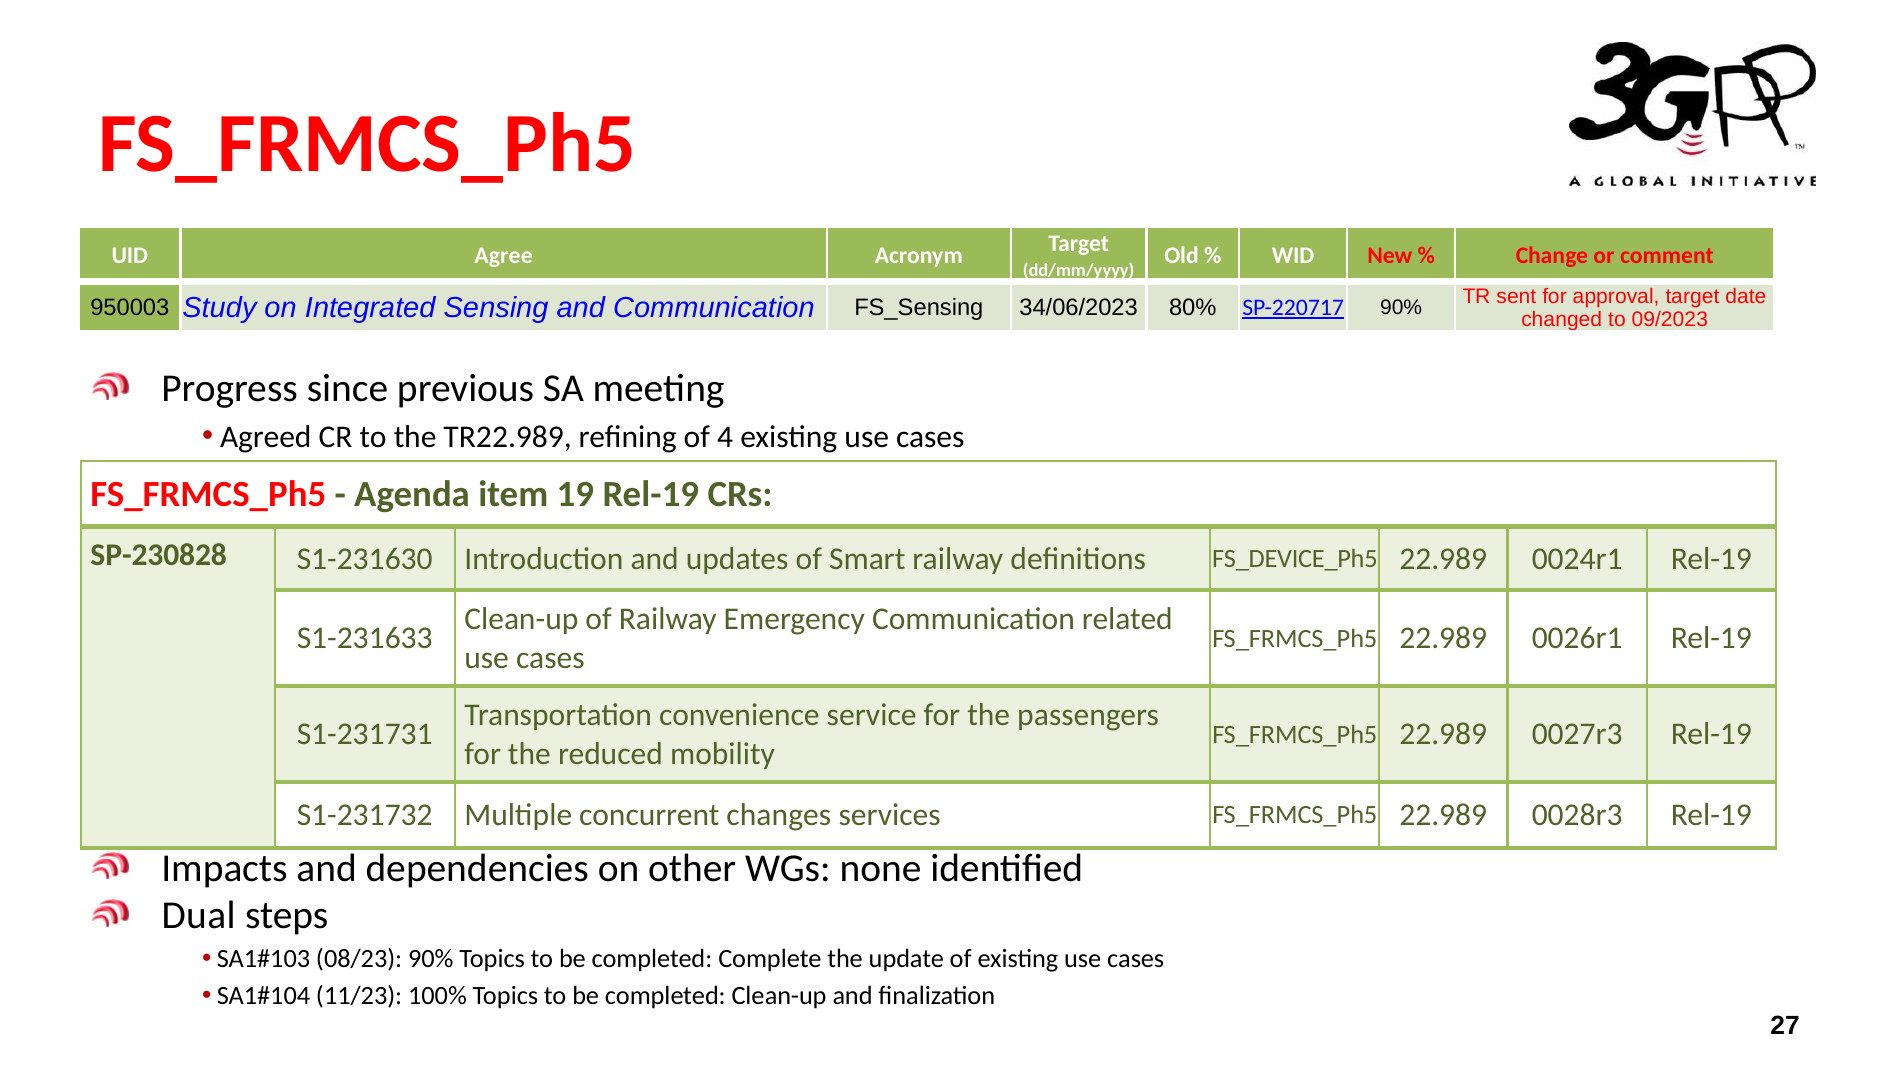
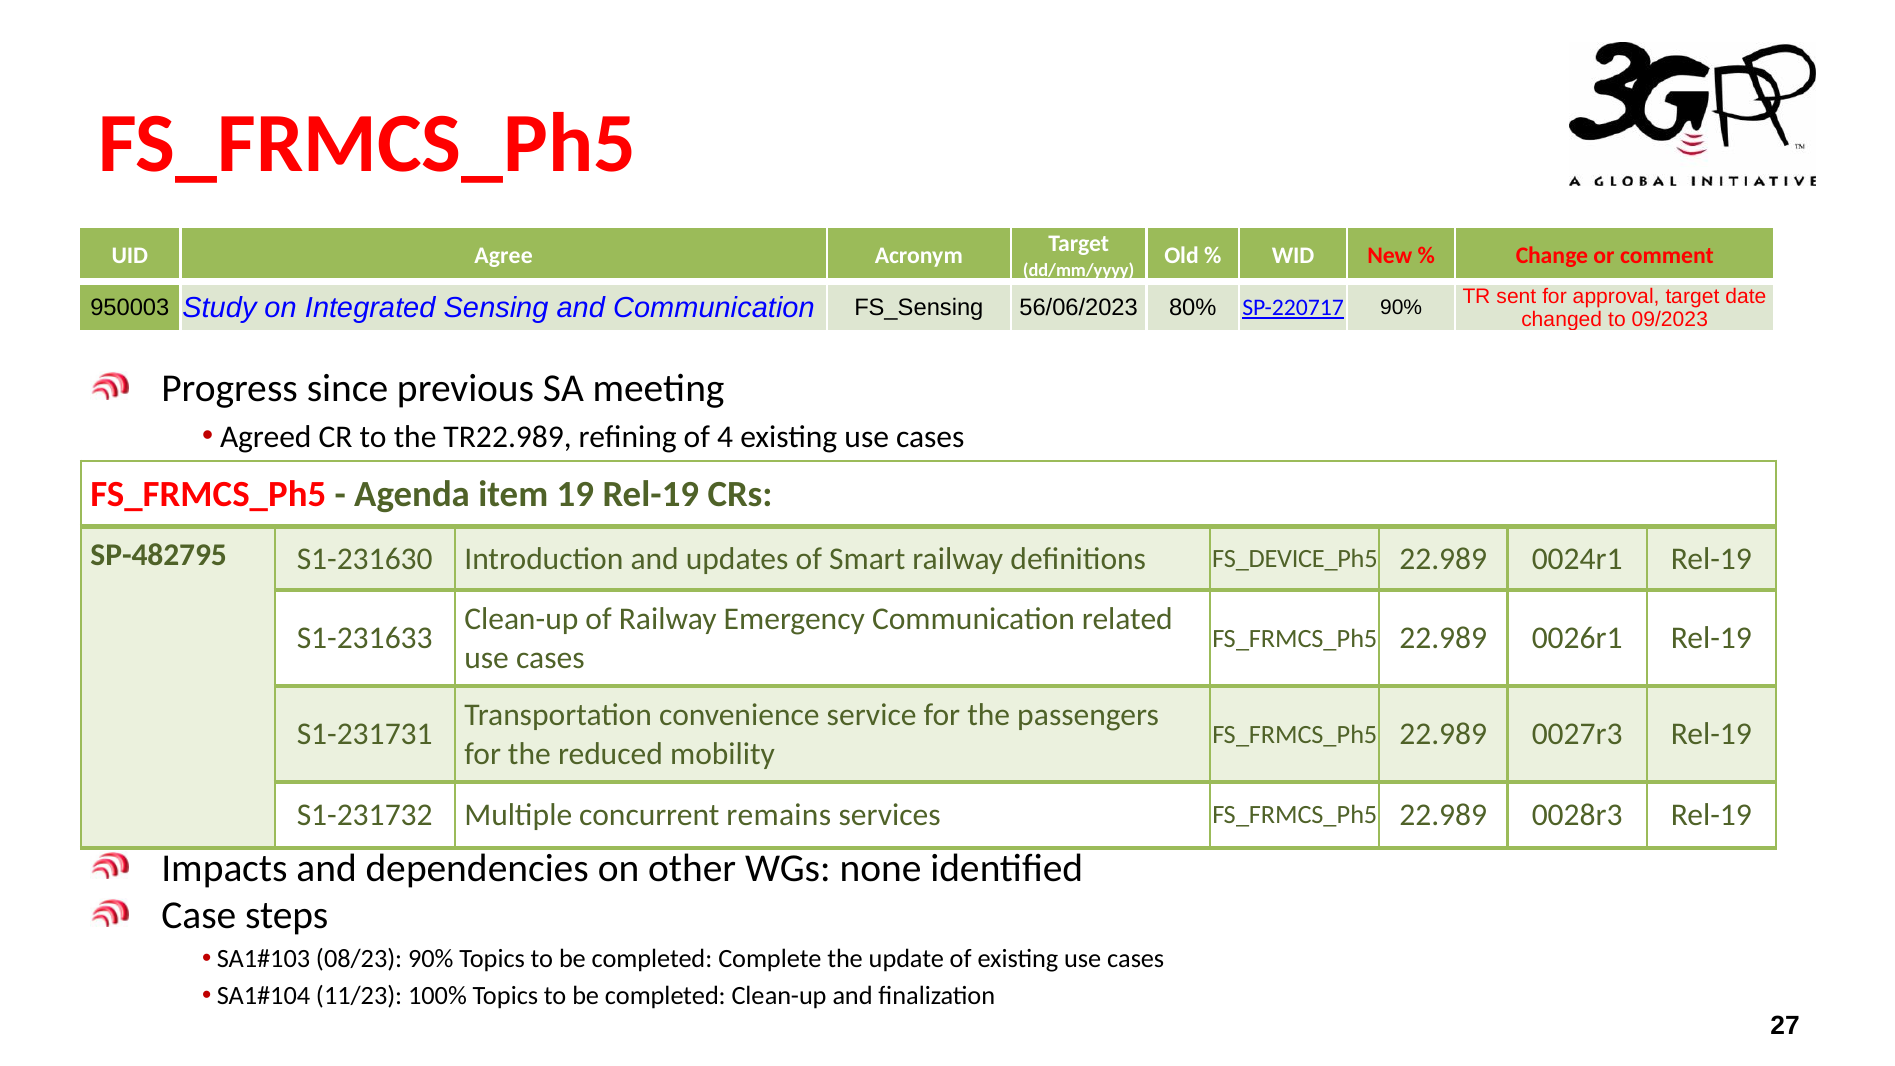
34/06/2023: 34/06/2023 -> 56/06/2023 (1079, 308)
SP-230828: SP-230828 -> SP-482795 (159, 556)
changes: changes -> remains (779, 815)
Dual: Dual -> Case (199, 915)
